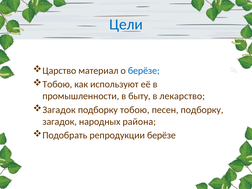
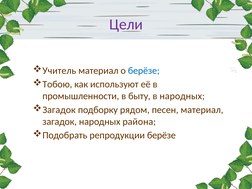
Цели colour: blue -> purple (126, 24)
Царство: Царство -> Учитель (59, 71)
в лекарство: лекарство -> народных (182, 96)
подборку тобою: тобою -> рядом (135, 110)
песен подборку: подборку -> материал (202, 110)
